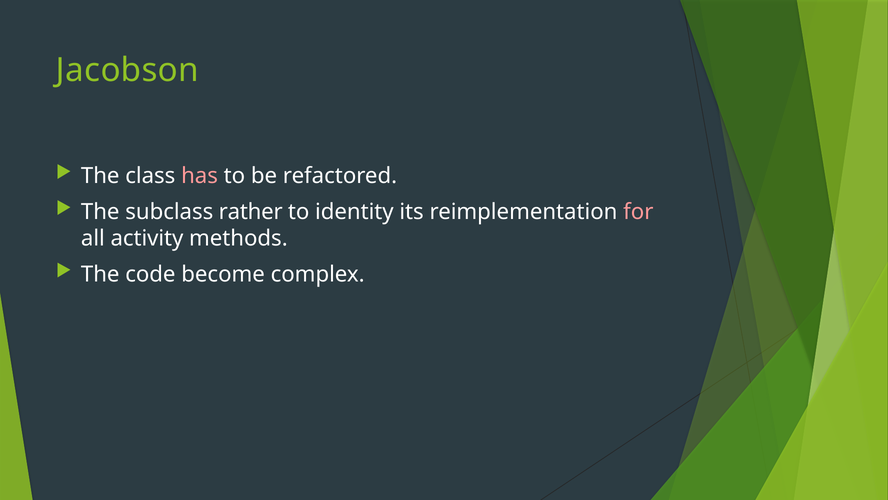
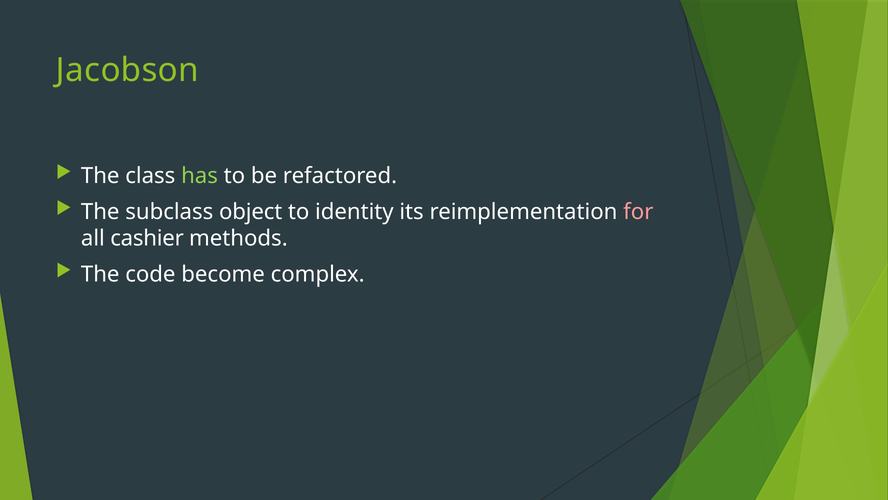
has colour: pink -> light green (200, 176)
rather: rather -> object (251, 211)
activity: activity -> cashier (147, 238)
